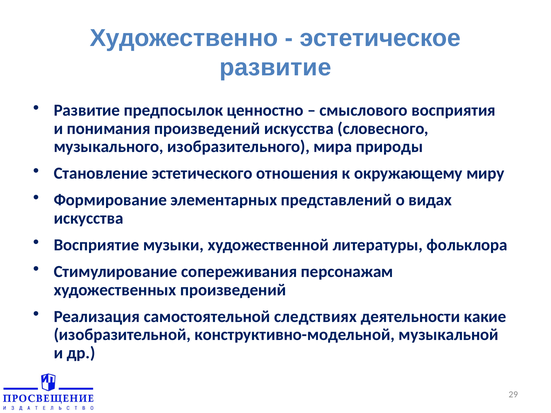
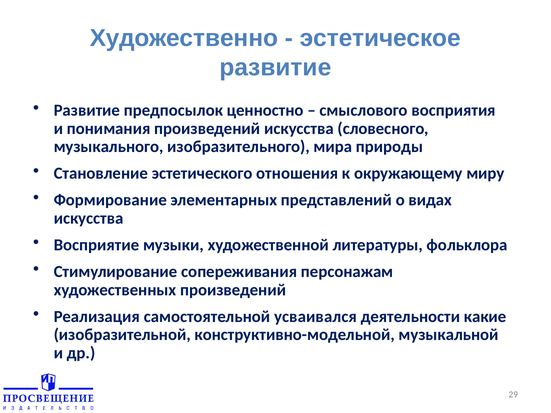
следствиях: следствиях -> усваивался (315, 317)
